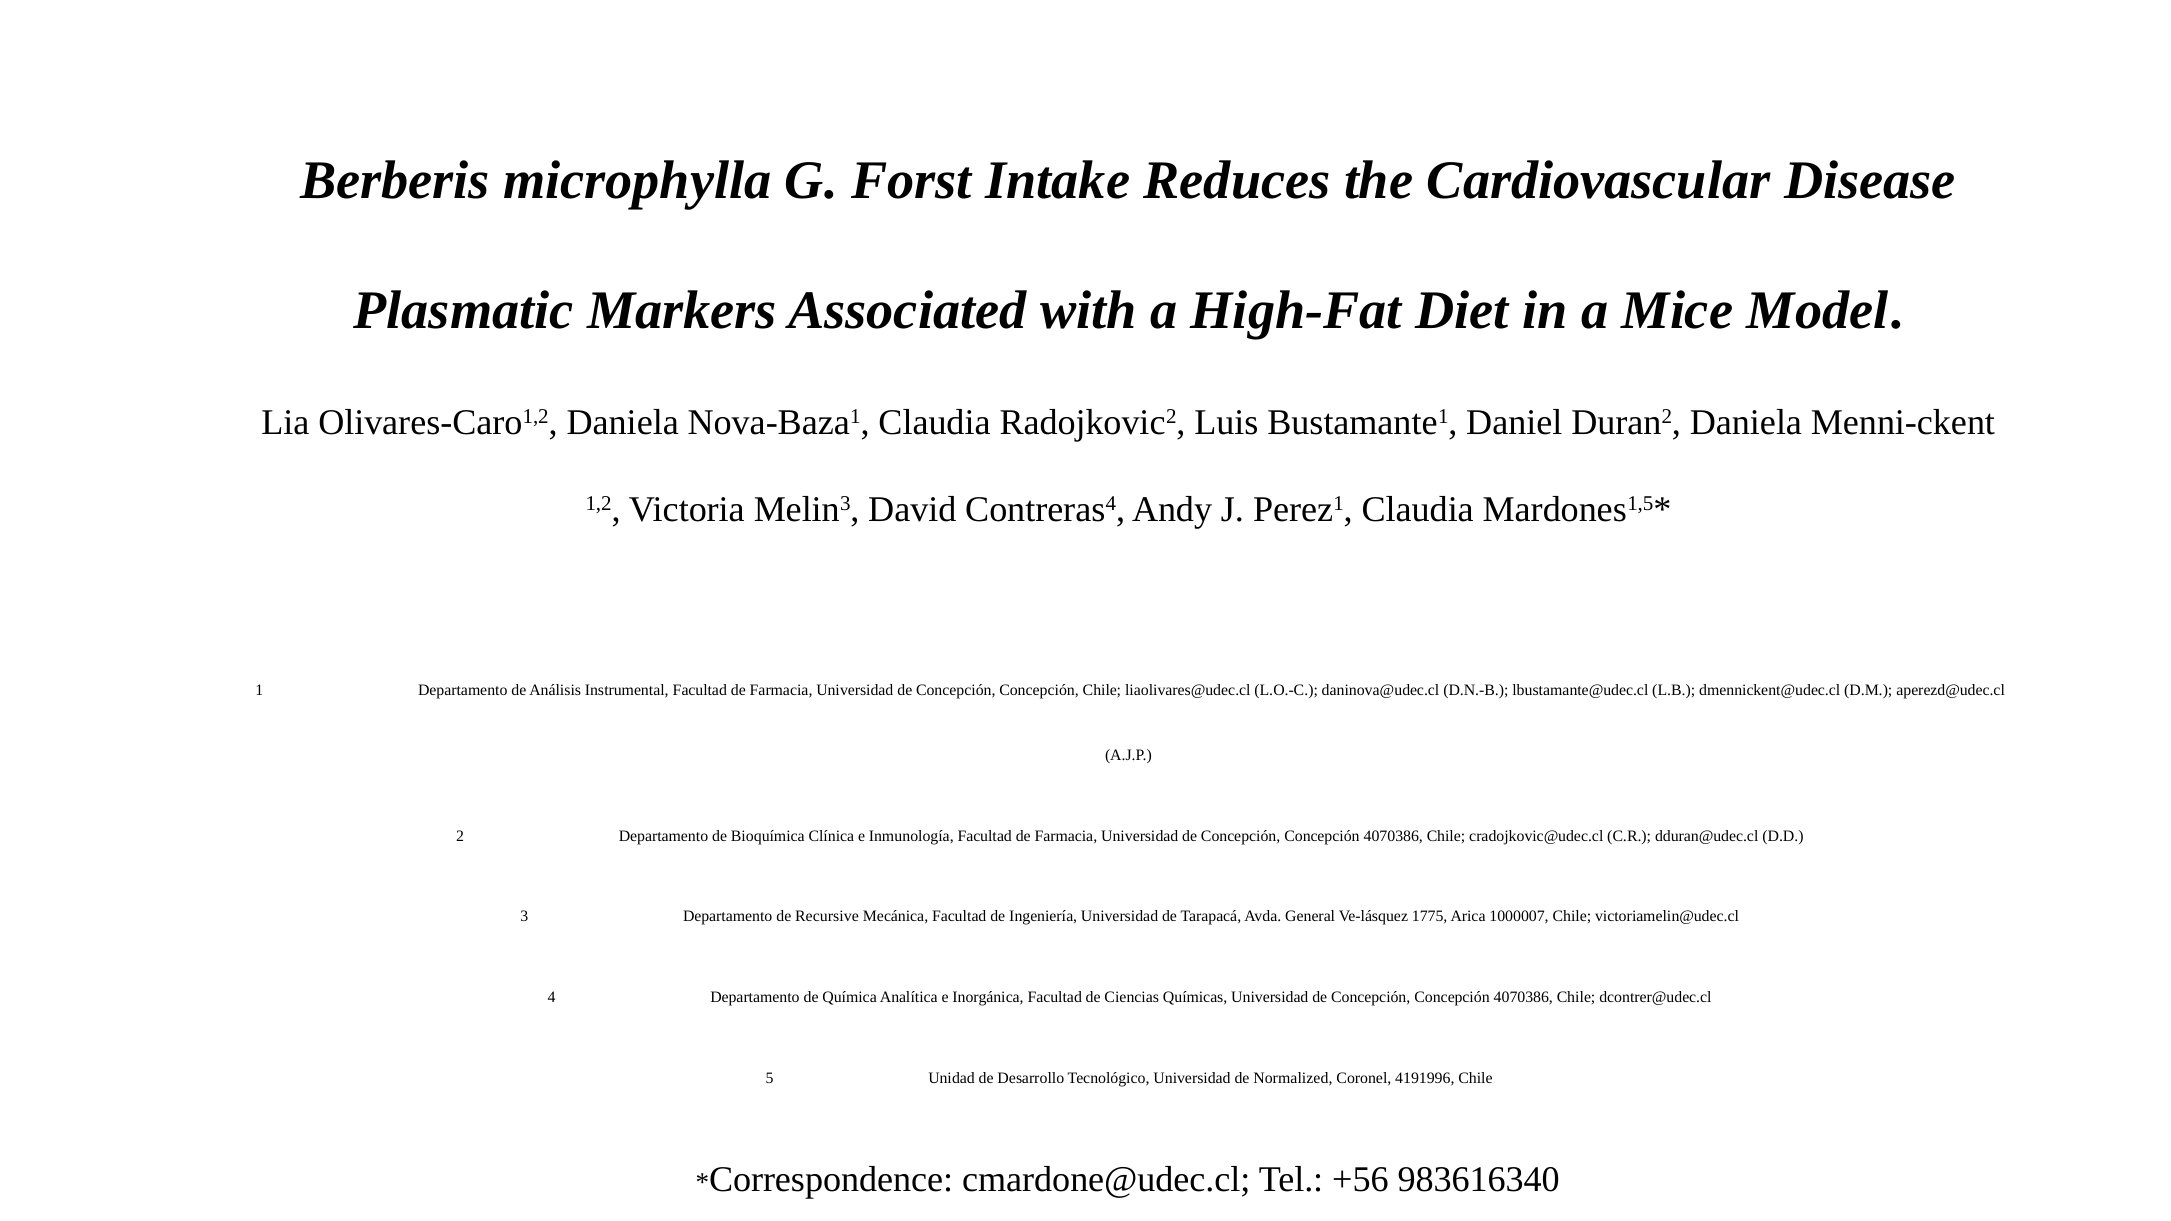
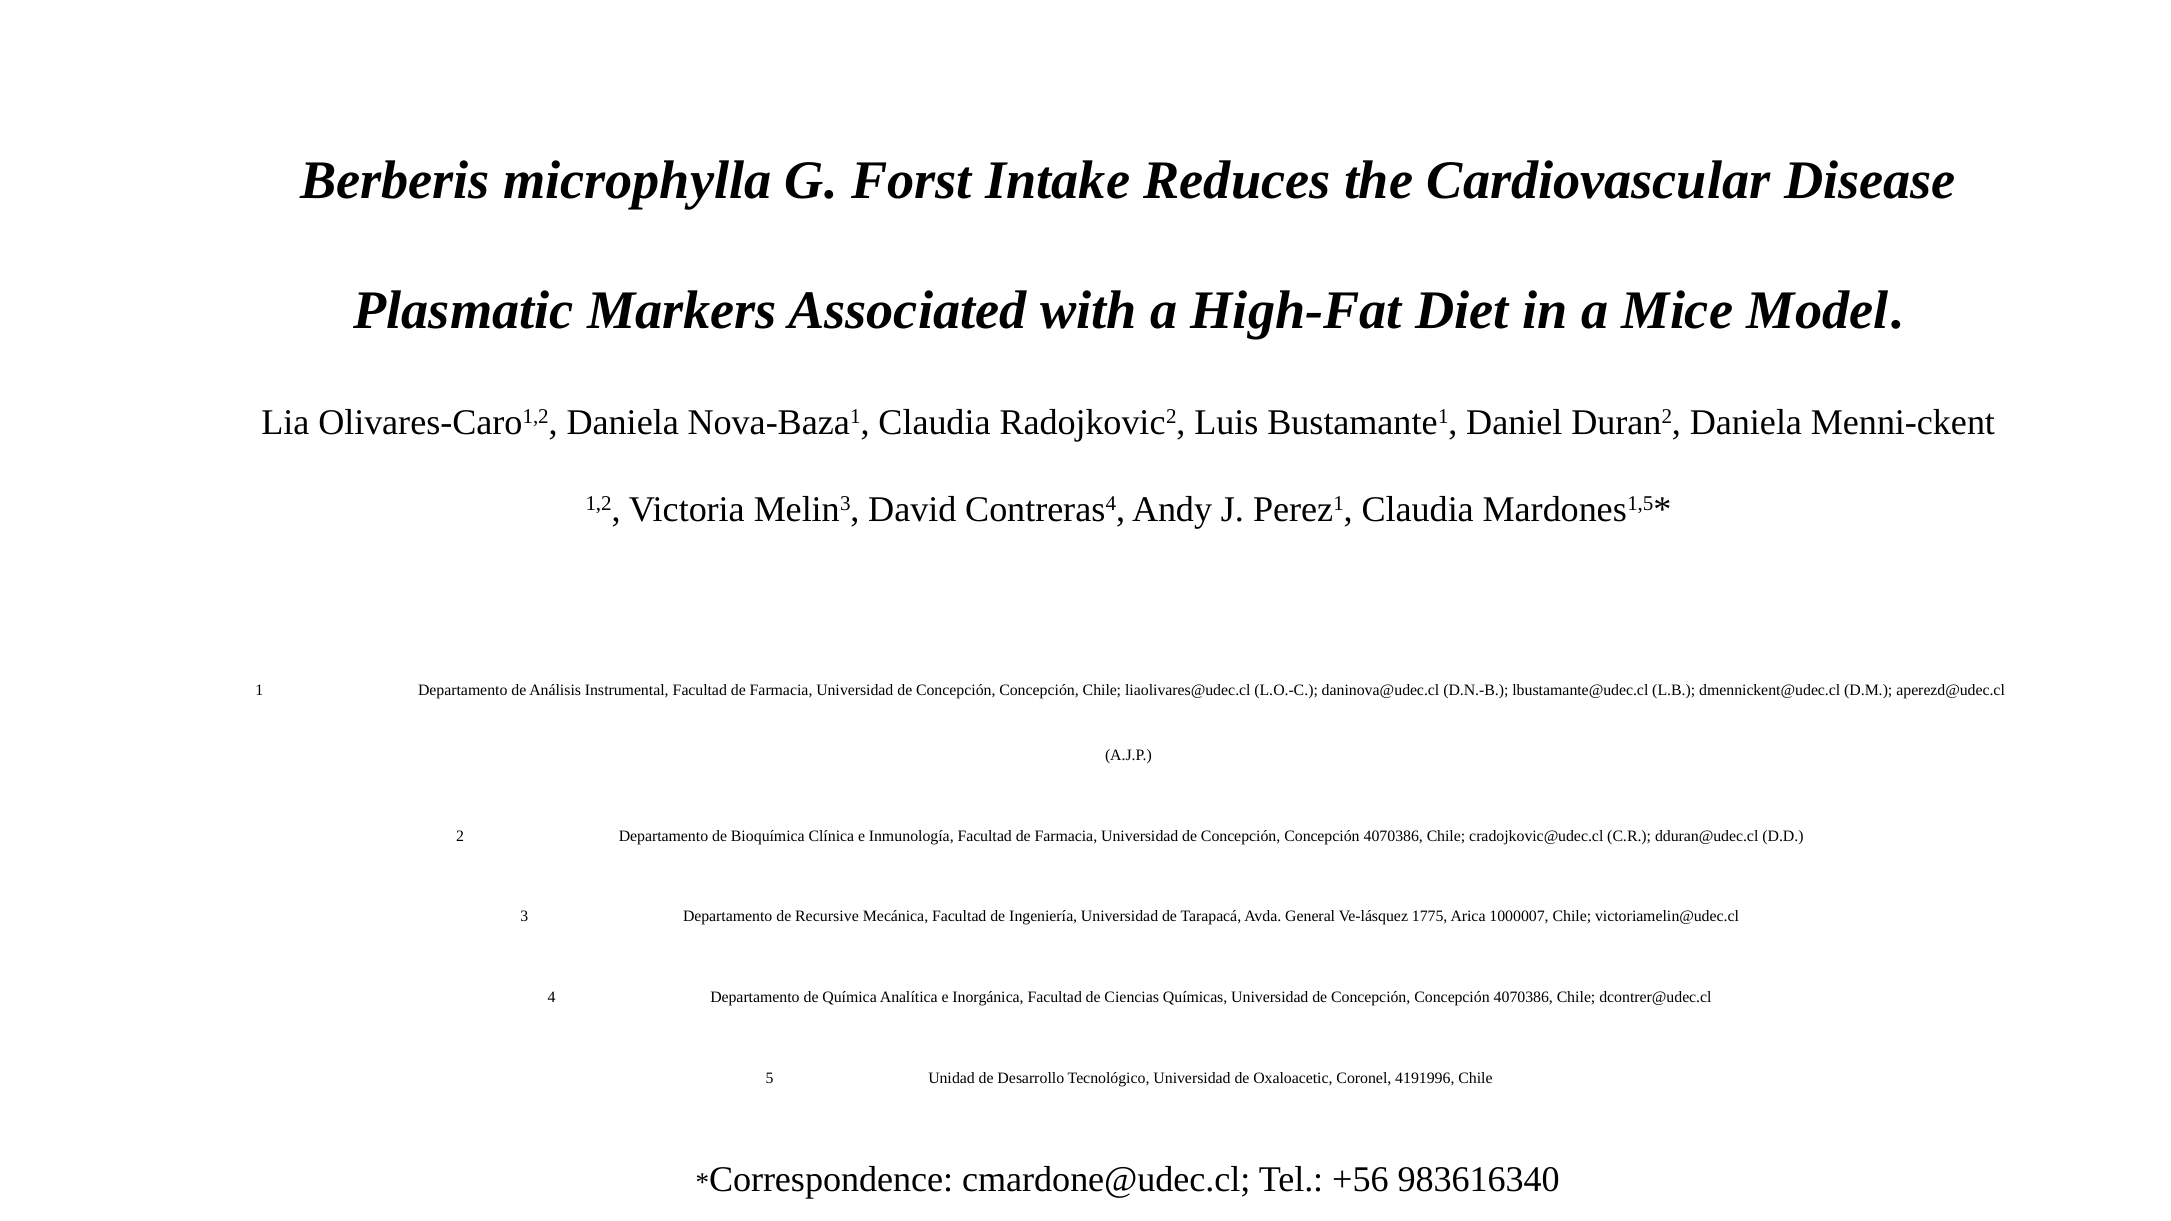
Normalized: Normalized -> Oxaloacetic (1293, 1078)
